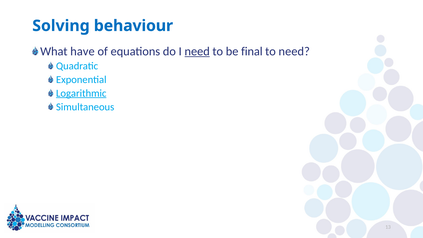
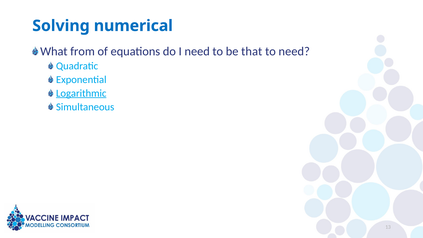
behaviour: behaviour -> numerical (133, 26)
have: have -> from (83, 51)
need underline: present -> none (197, 51)
final: final -> that (252, 51)
